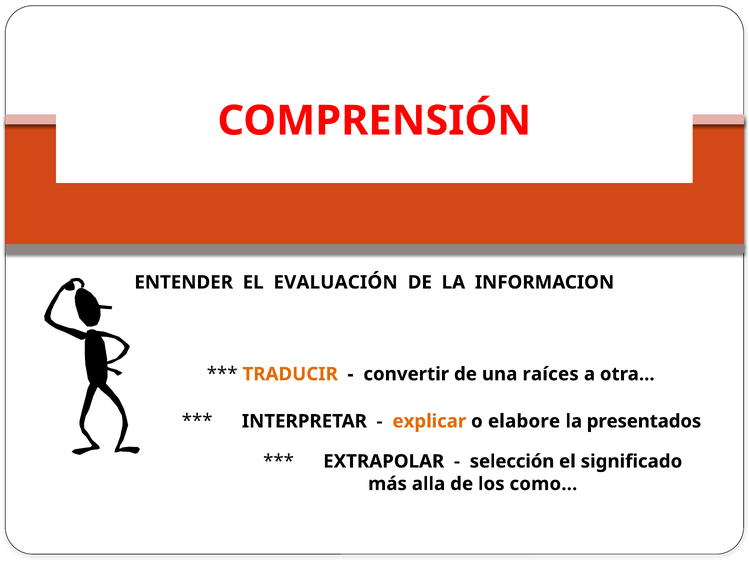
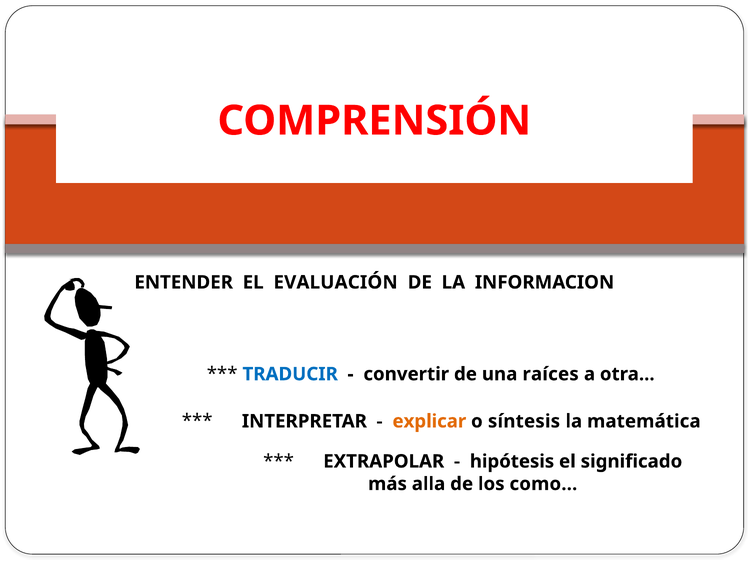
TRADUCIR colour: orange -> blue (290, 374)
elabore: elabore -> síntesis (524, 421)
presentados: presentados -> matemática (644, 421)
selección: selección -> hipótesis (512, 461)
